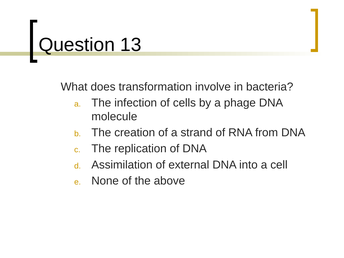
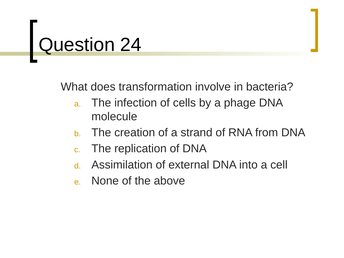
13: 13 -> 24 (131, 45)
